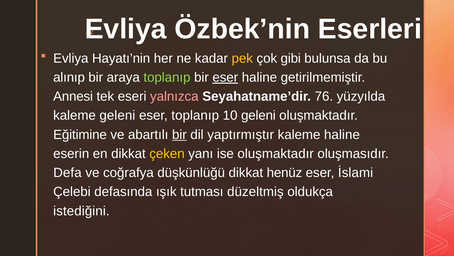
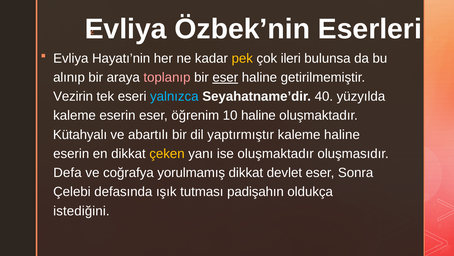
gibi: gibi -> ileri (291, 58)
toplanıp colour: light green -> pink (167, 77)
Annesi: Annesi -> Vezirin (73, 96)
yalnızca colour: pink -> light blue (174, 96)
76: 76 -> 40 (324, 96)
kaleme geleni: geleni -> eserin (117, 115)
eser toplanıp: toplanıp -> öğrenim (195, 115)
10 geleni: geleni -> haline (258, 115)
Eğitimine: Eğitimine -> Kütahyalı (80, 134)
bir underline: present -> none (179, 134)
düşkünlüğü: düşkünlüğü -> yorulmamış (191, 172)
henüz: henüz -> devlet (284, 172)
İslami: İslami -> Sonra (356, 172)
düzeltmiş: düzeltmiş -> padişahın (255, 191)
